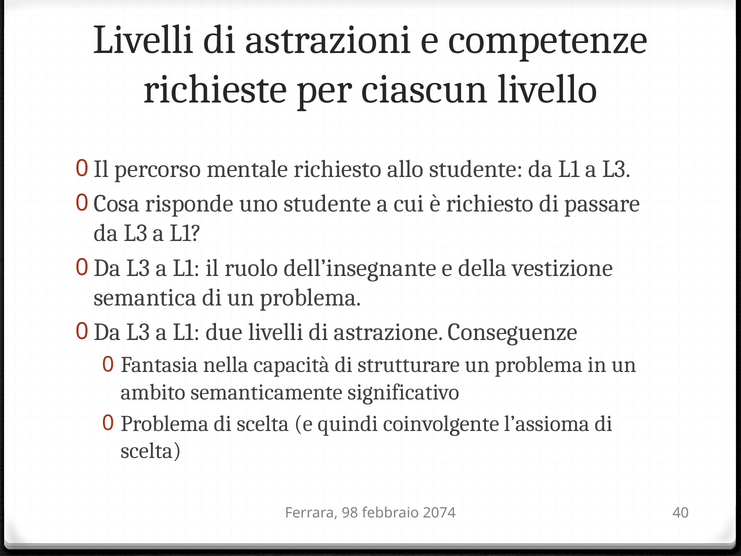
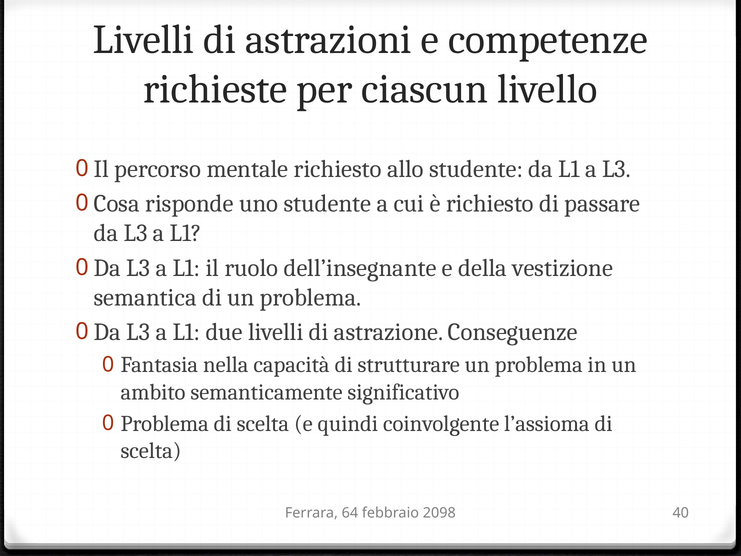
98: 98 -> 64 (350, 513)
2074: 2074 -> 2098 (439, 513)
